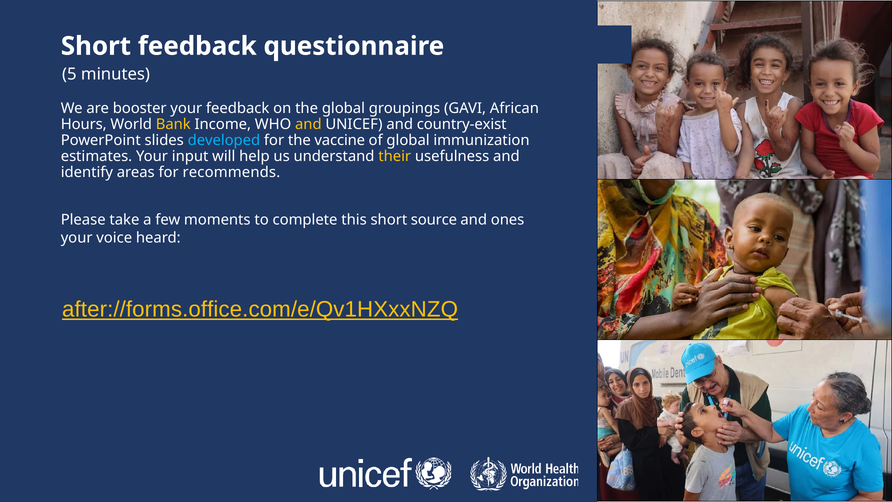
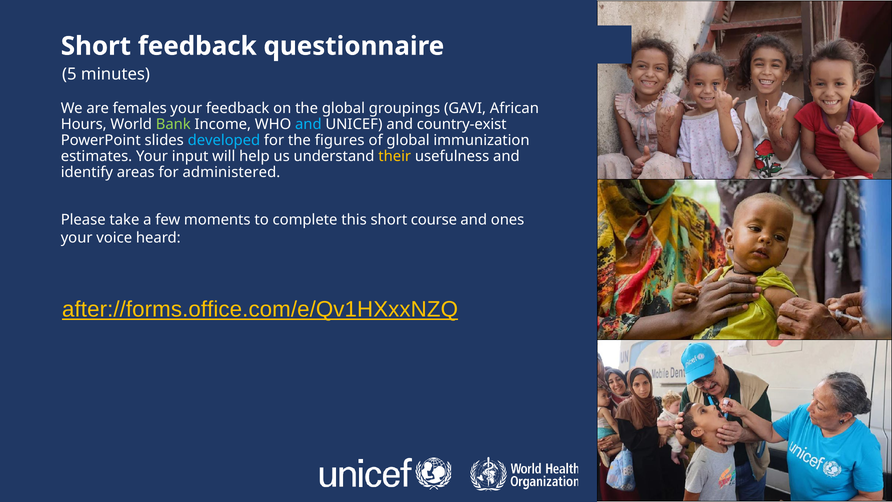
booster: booster -> females (140, 108)
Bank colour: yellow -> light green (173, 124)
and colour: yellow -> light blue (308, 124)
vaccine: vaccine -> figures (340, 140)
recommends: recommends -> administered (231, 172)
source: source -> course (434, 220)
